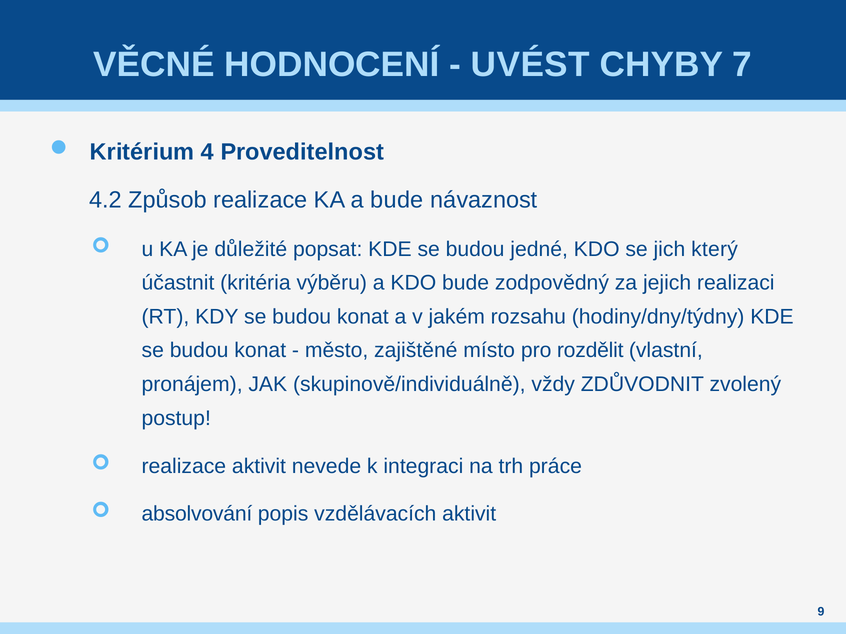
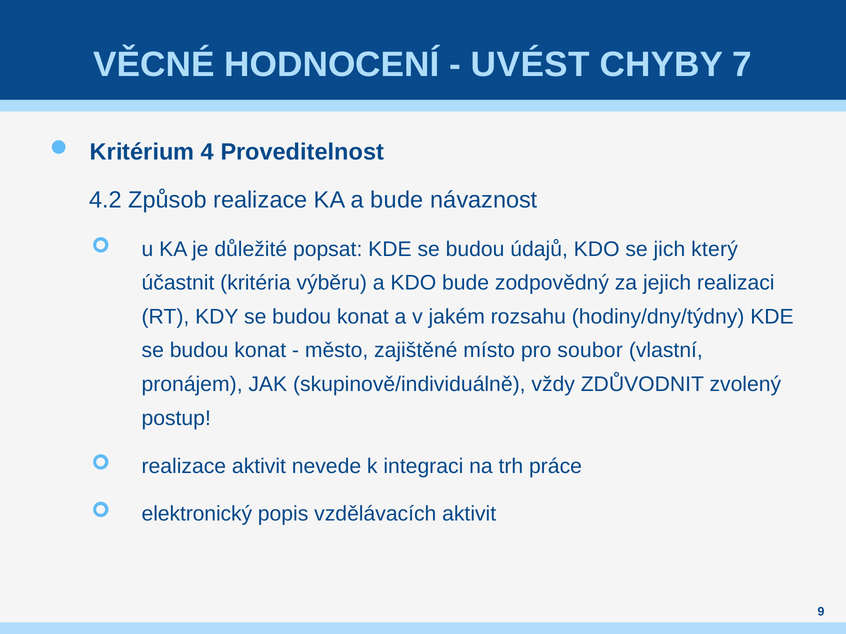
jedné: jedné -> údajů (539, 249)
rozdělit: rozdělit -> soubor (590, 351)
absolvování: absolvování -> elektronický (197, 514)
